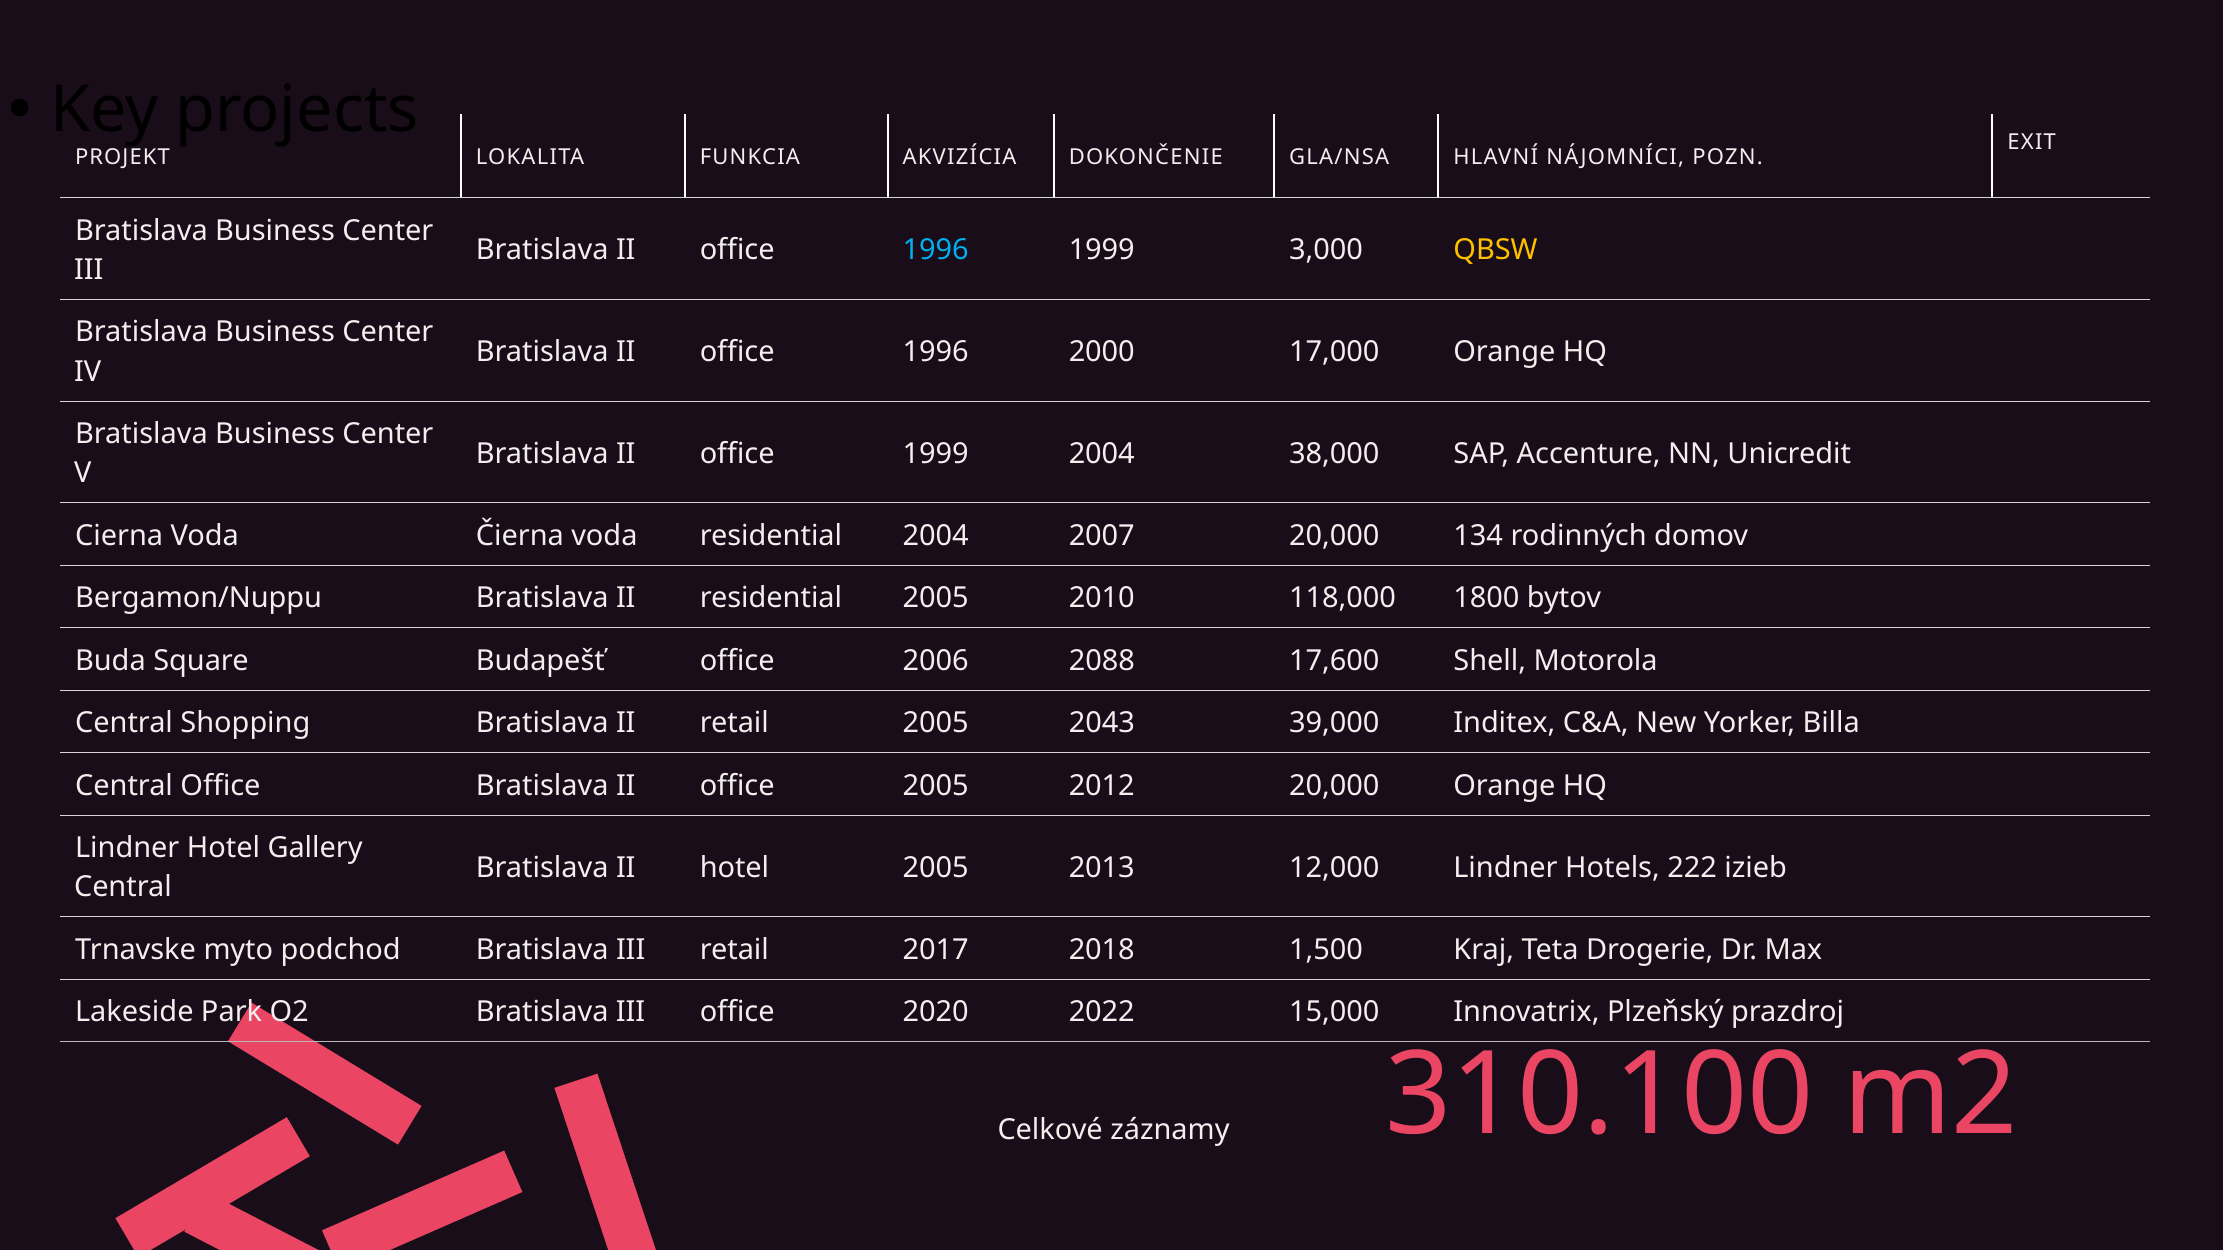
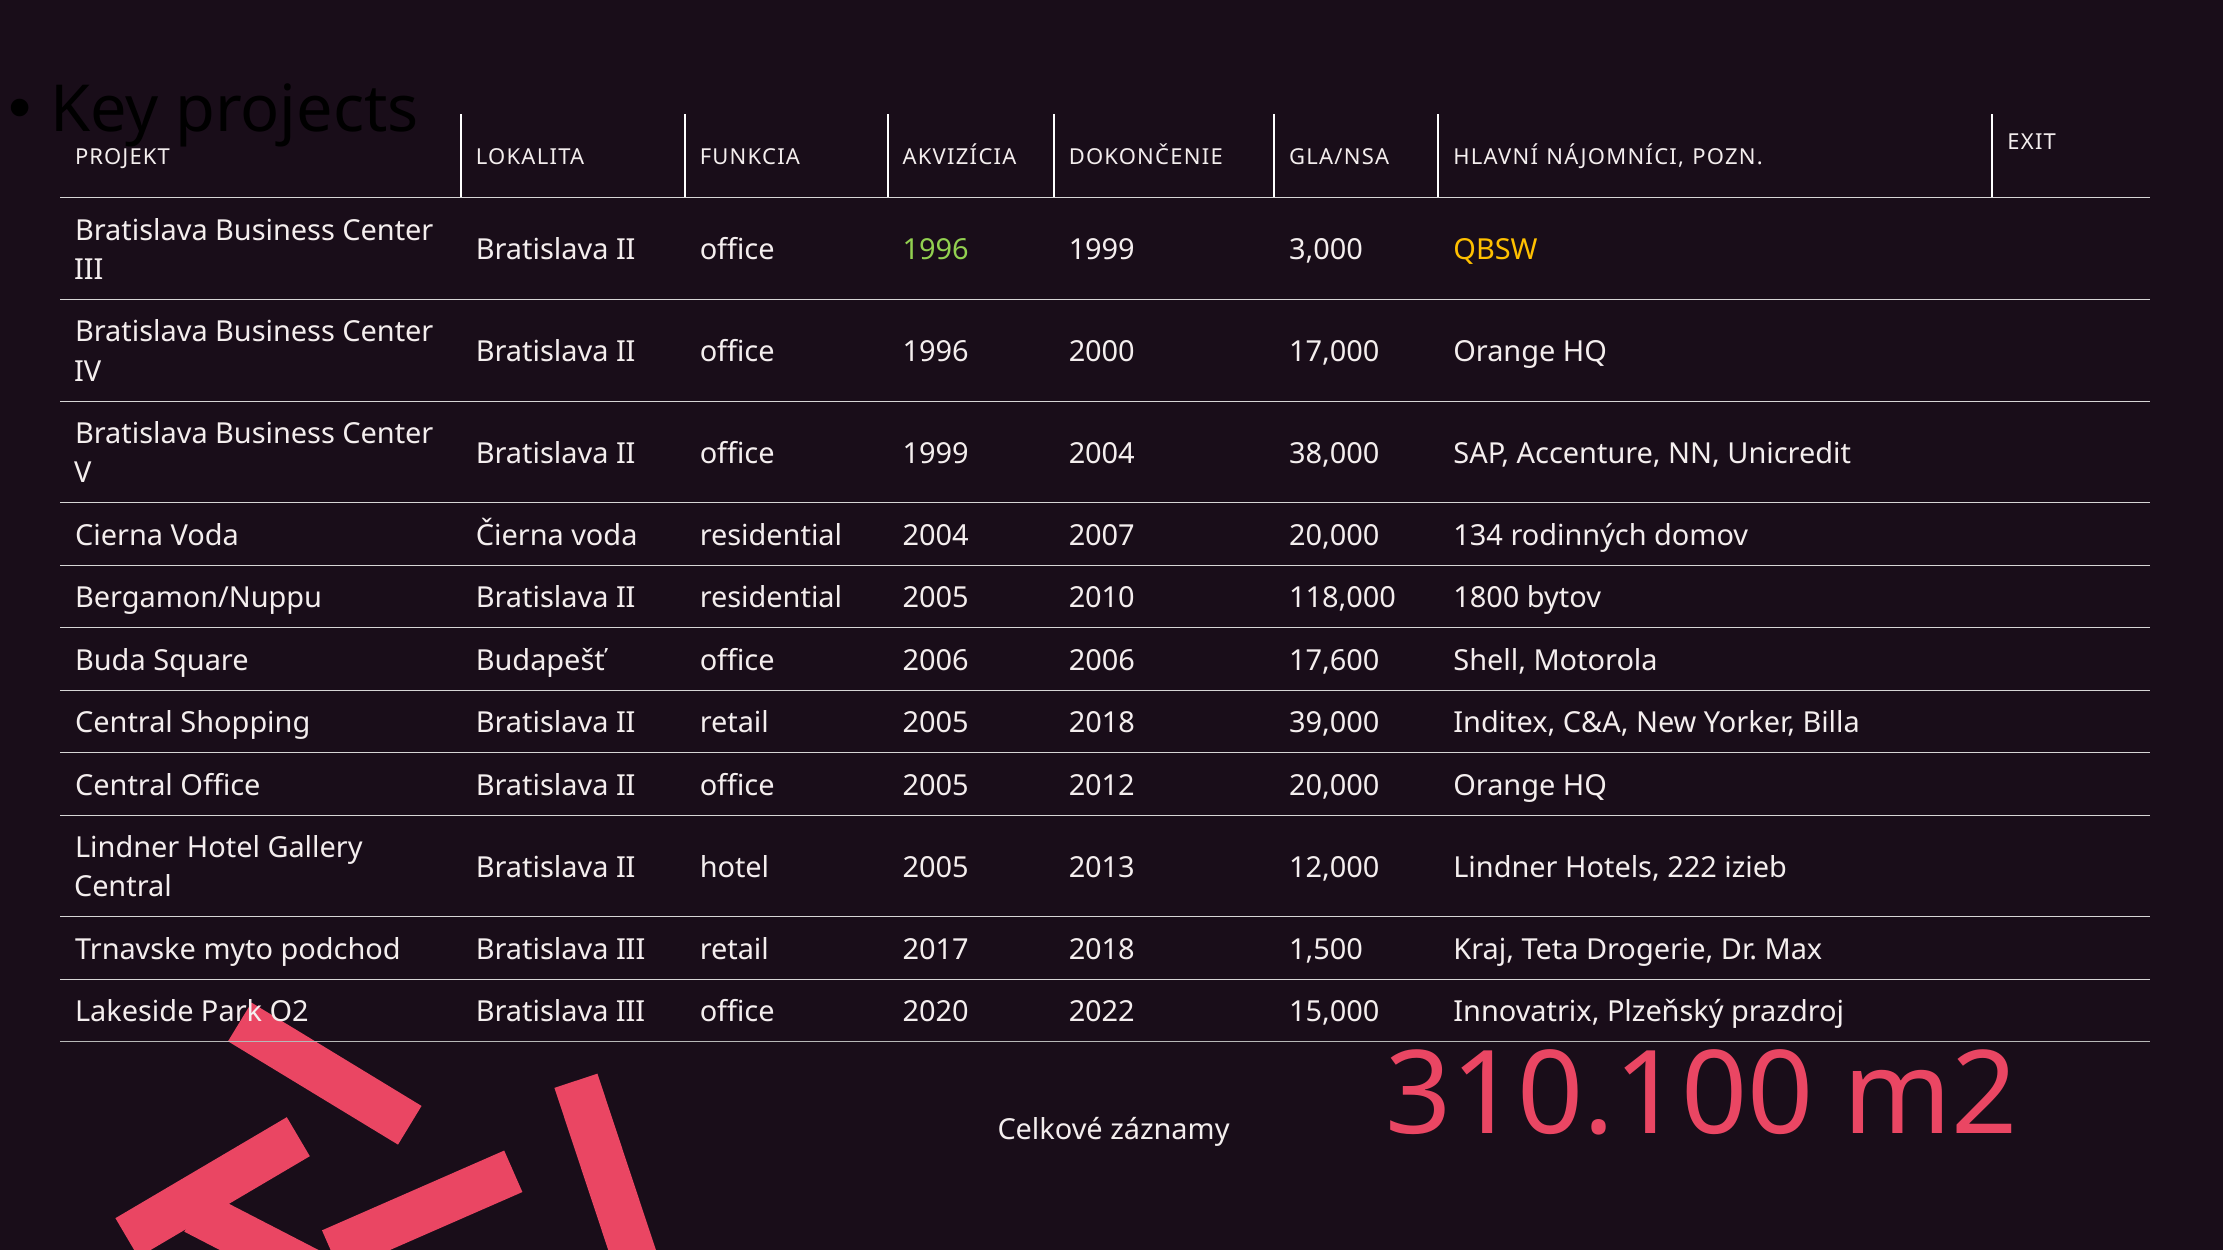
1996 colour: light blue -> light green (936, 250)
2006 2088: 2088 -> 2006 (1102, 661)
2005 2043: 2043 -> 2018 (1102, 723)
